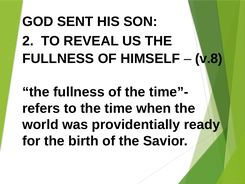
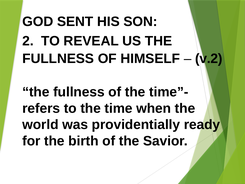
v.8: v.8 -> v.2 (209, 59)
